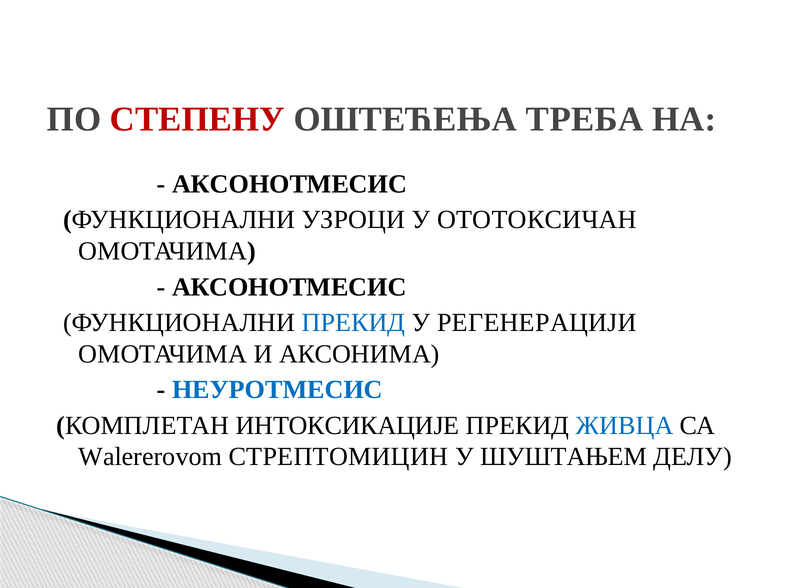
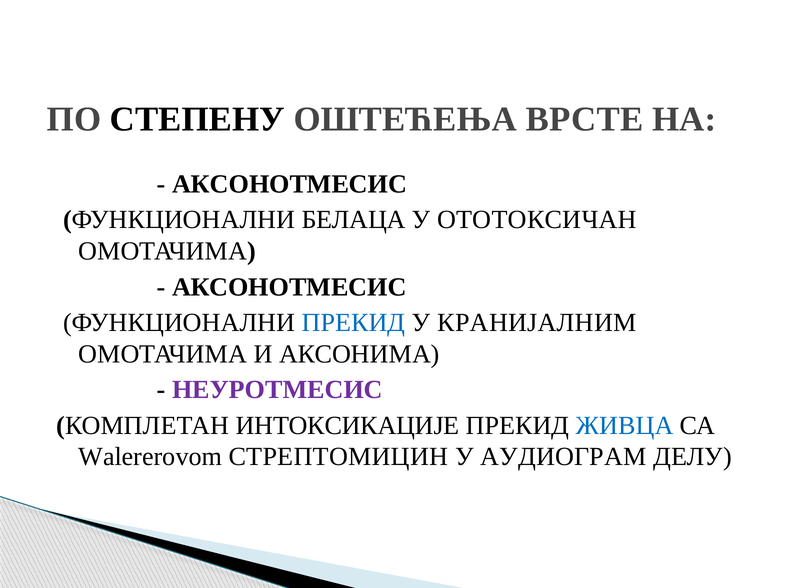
СТЕПЕНУ colour: red -> black (197, 120)
ТРЕБА: ТРЕБА -> ВРСТЕ (585, 120)
УЗРОЦИ: УЗРОЦИ -> БЕЛАЦА (354, 220)
РЕГЕНЕРАЦИЈИ: РЕГЕНЕРАЦИЈИ -> КРАНИЈАЛНИМ (537, 323)
НЕУРОТМЕСИС colour: blue -> purple (277, 390)
ШУШТАЊЕМ: ШУШТАЊЕМ -> АУДИОГРАМ (563, 457)
